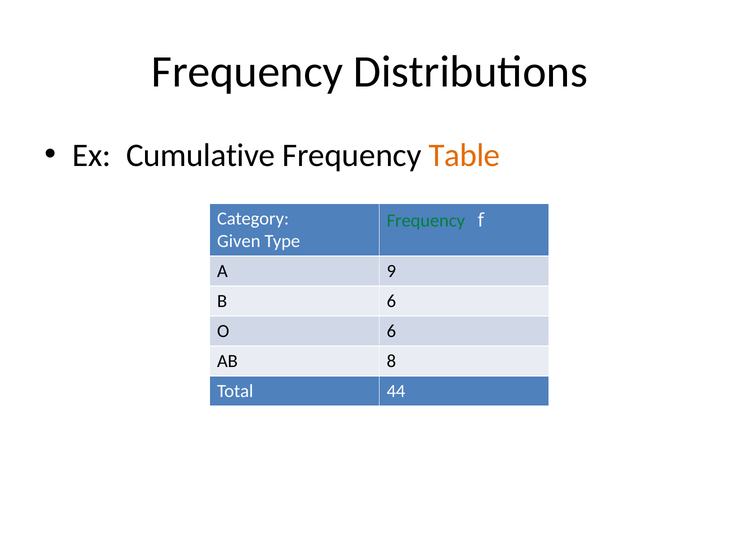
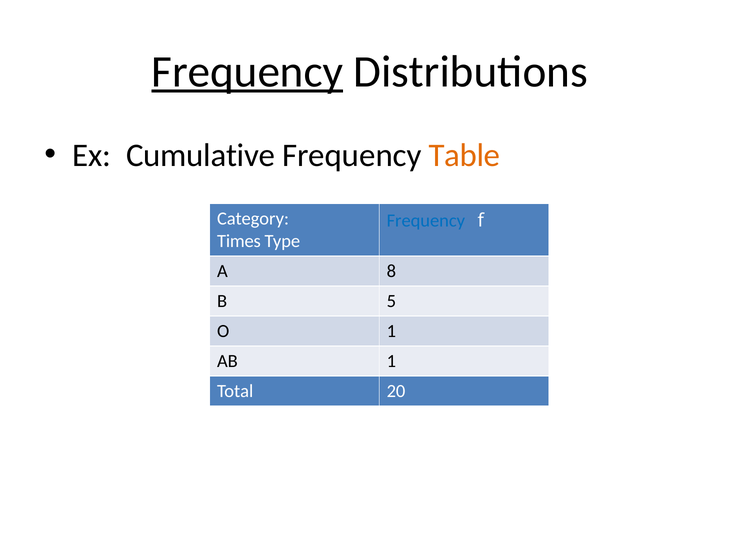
Frequency underline: none -> present (247, 72)
Frequency colour: green -> blue (426, 221)
Given: Given -> Times (239, 241)
9: 9 -> 8 (391, 271)
B 6: 6 -> 5 (391, 301)
O 6: 6 -> 1 (391, 331)
AB 8: 8 -> 1 (391, 361)
44: 44 -> 20 (396, 391)
